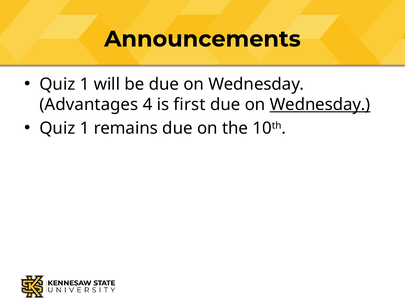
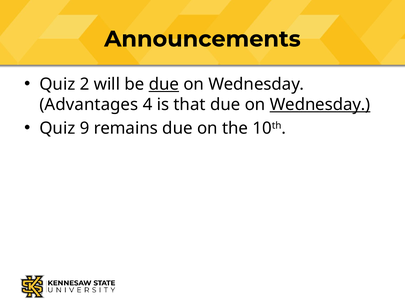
1: 1 -> 2 (85, 84)
due underline: none -> present (164, 84)
first: first -> that (190, 104)
1: 1 -> 9 (85, 128)
